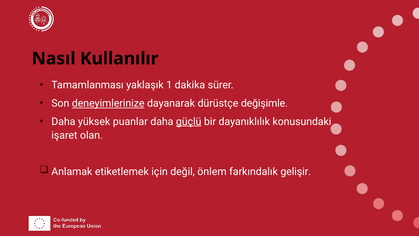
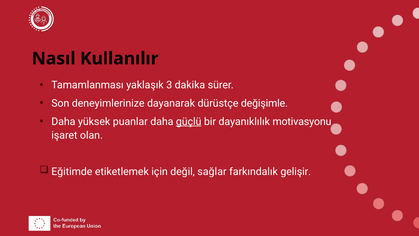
1: 1 -> 3 (169, 85)
deneyimlerinize underline: present -> none (108, 103)
konusundaki: konusundaki -> motivasyonu (302, 121)
Anlamak: Anlamak -> Eğitimde (72, 172)
önlem: önlem -> sağlar (212, 172)
